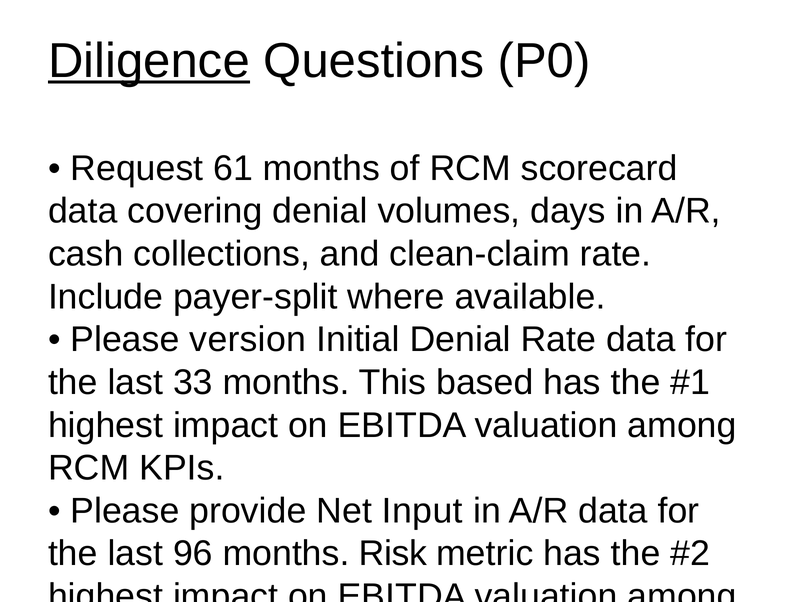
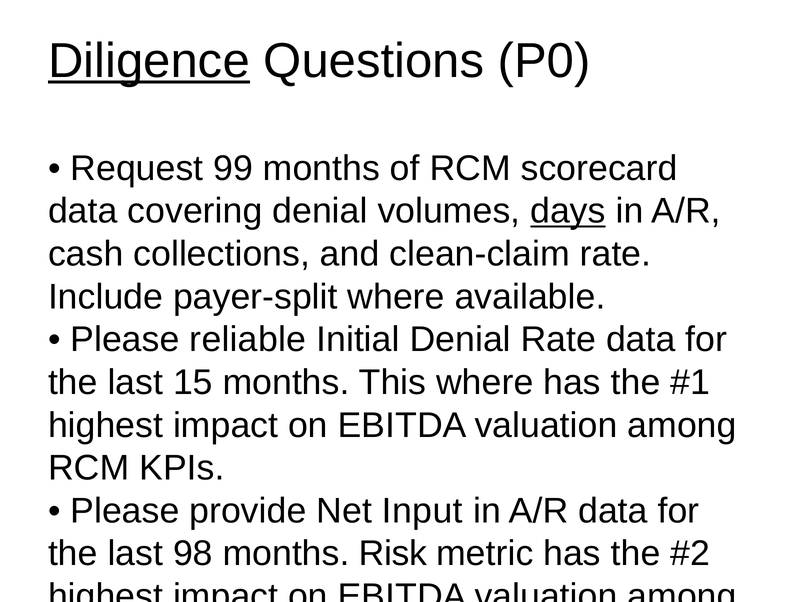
61: 61 -> 99 (233, 168)
days underline: none -> present (568, 211)
version: version -> reliable (248, 340)
33: 33 -> 15 (193, 383)
This based: based -> where (485, 383)
96: 96 -> 98 (193, 554)
